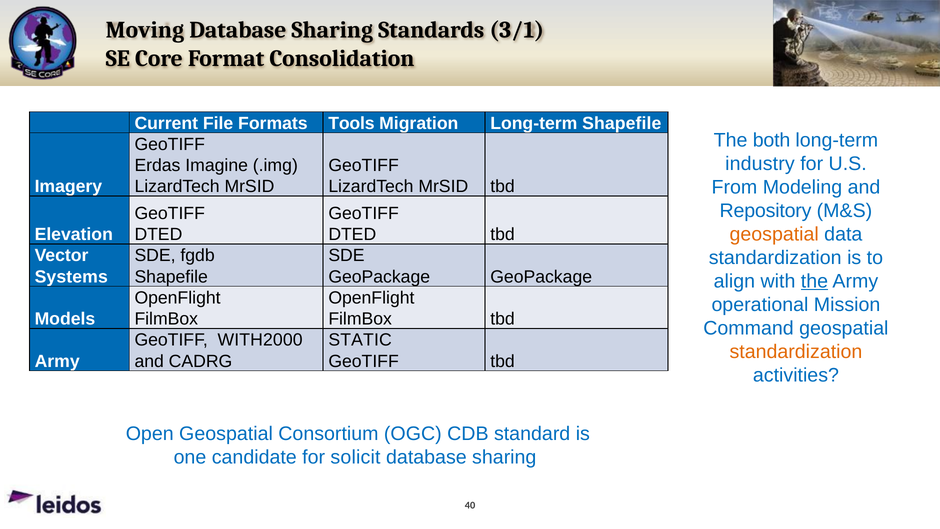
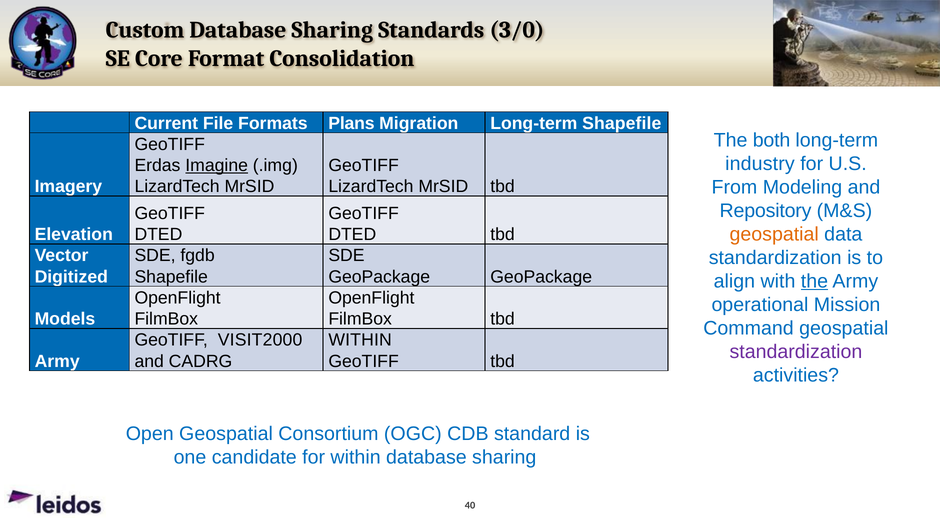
Moving: Moving -> Custom (145, 30)
3/1: 3/1 -> 3/0 (517, 30)
Tools: Tools -> Plans (351, 123)
Imagine underline: none -> present (217, 165)
Systems: Systems -> Digitized (71, 277)
WITH2000: WITH2000 -> VISIT2000 (260, 340)
STATIC: STATIC -> WITHIN (360, 340)
standardization colour: orange -> purple (796, 352)
for solicit: solicit -> within (356, 457)
